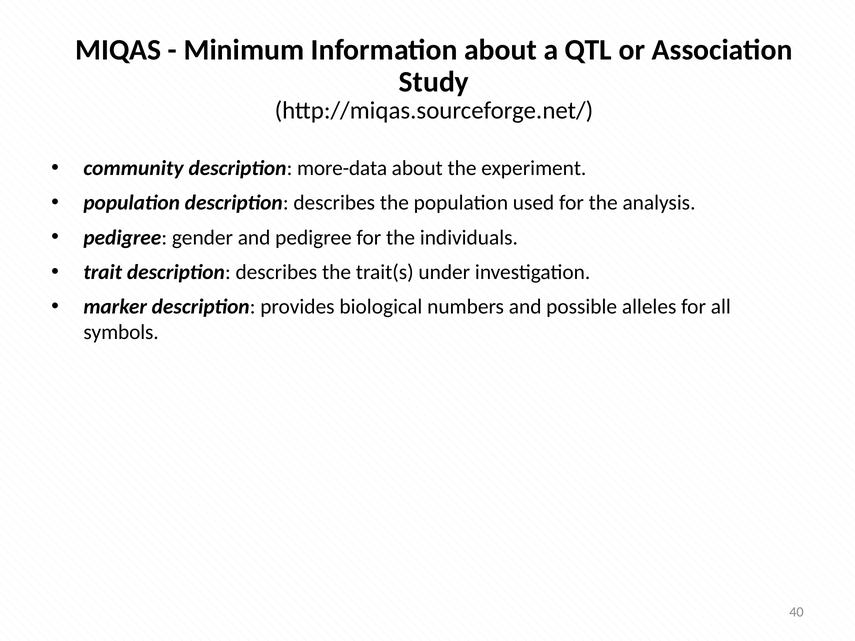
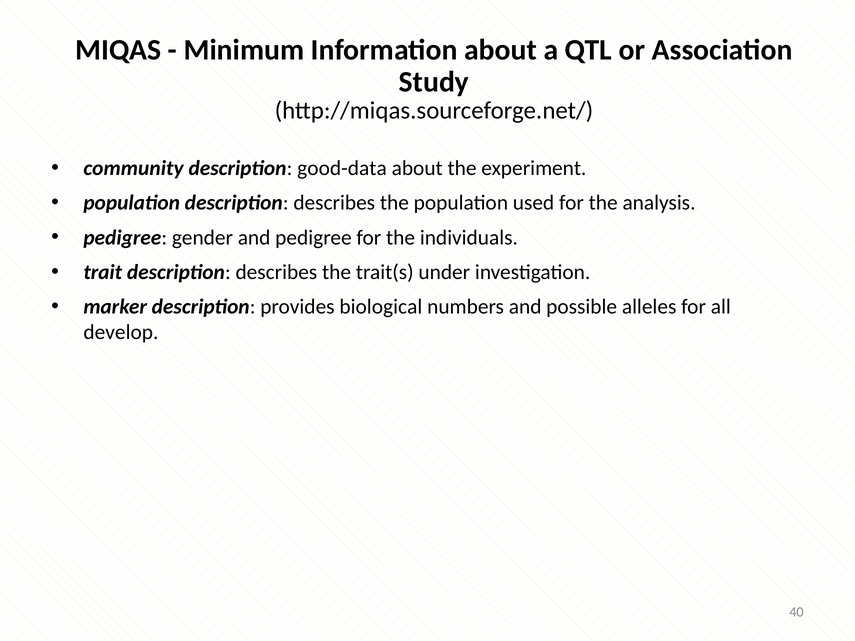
more-data: more-data -> good-data (342, 168)
symbols: symbols -> develop (121, 333)
